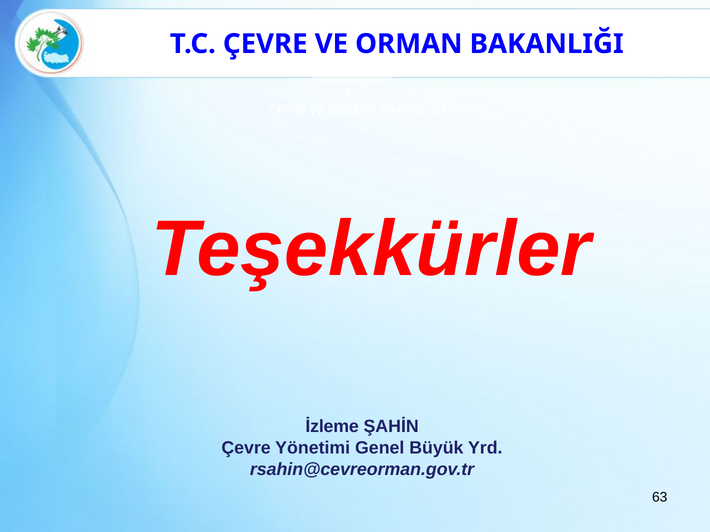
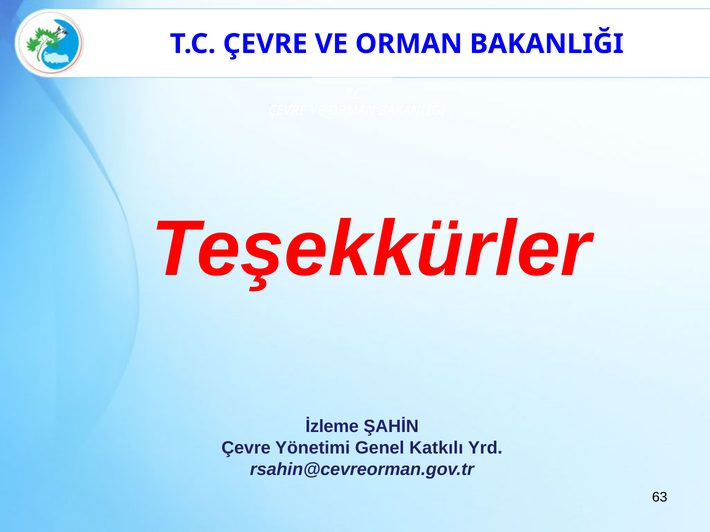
Büyük: Büyük -> Katkılı (436, 448)
